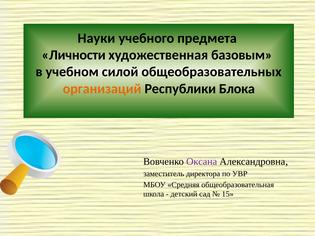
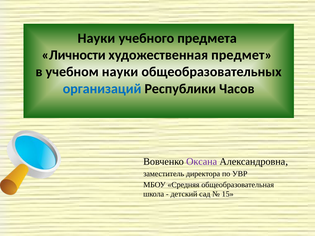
базовым: базовым -> предмет (242, 55)
учебном силой: силой -> науки (120, 72)
организаций colour: orange -> blue (102, 89)
Блока: Блока -> Часов (237, 89)
